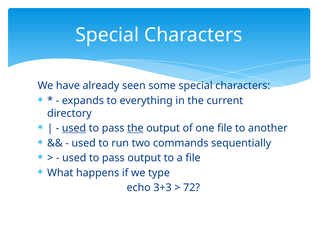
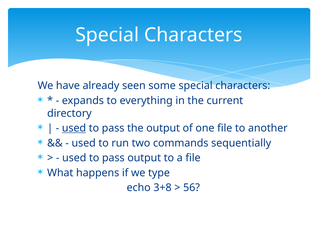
the underline: present -> none (135, 128)
3+3: 3+3 -> 3+8 (162, 187)
72: 72 -> 56 (192, 187)
